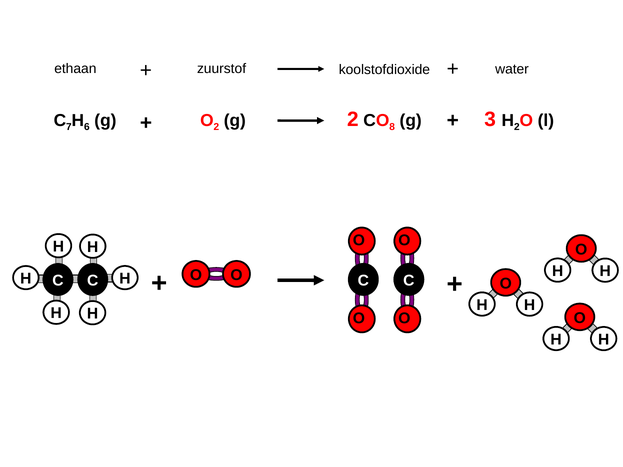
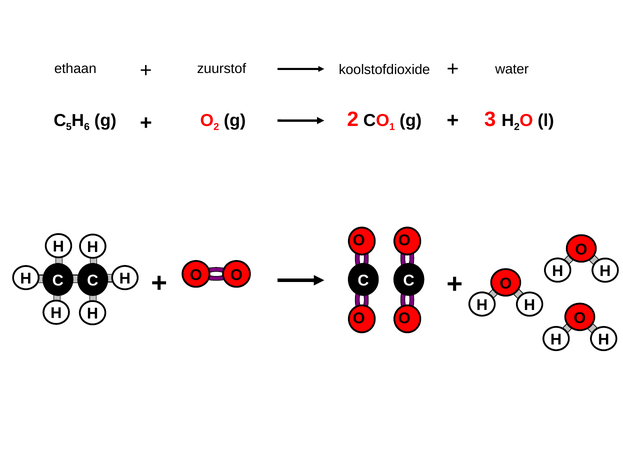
7: 7 -> 5 (69, 127)
8: 8 -> 1 (392, 127)
